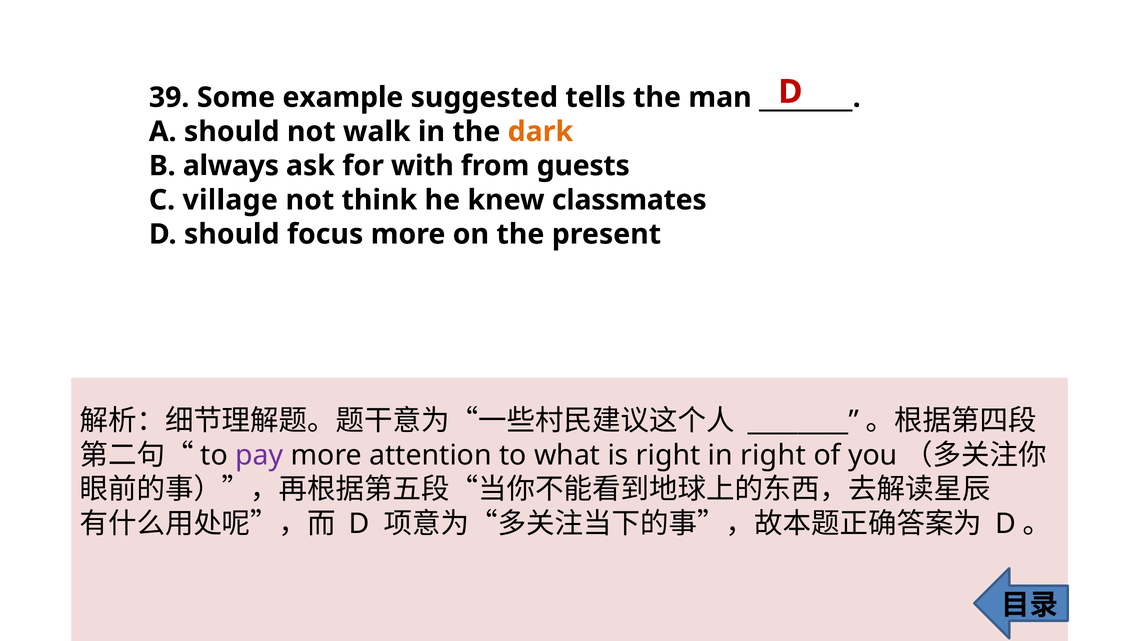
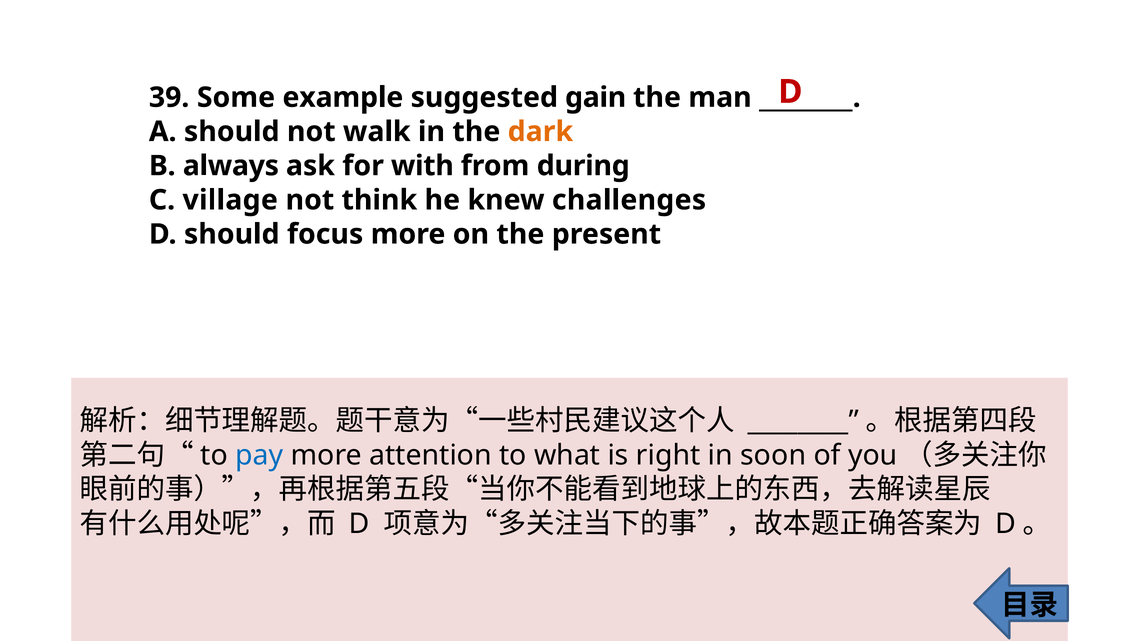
tells: tells -> gain (596, 97)
guests: guests -> during (583, 166)
classmates: classmates -> challenges (629, 200)
pay colour: purple -> blue (259, 455)
in right: right -> soon (773, 455)
